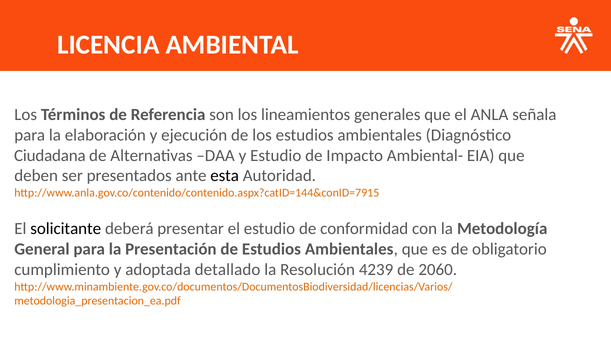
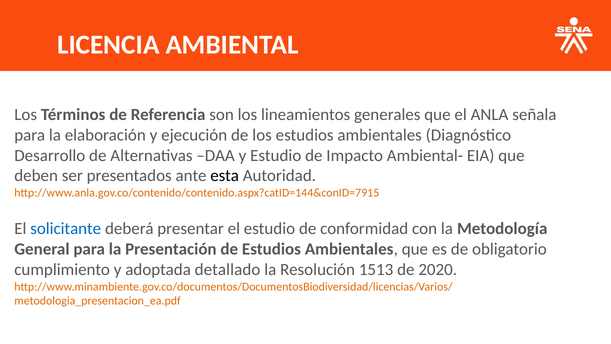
Ciudadana: Ciudadana -> Desarrollo (50, 155)
solicitante colour: black -> blue (66, 229)
4239: 4239 -> 1513 (376, 269)
2060: 2060 -> 2020 (438, 269)
